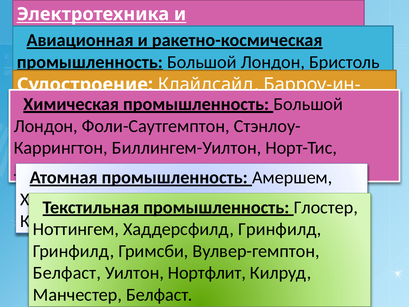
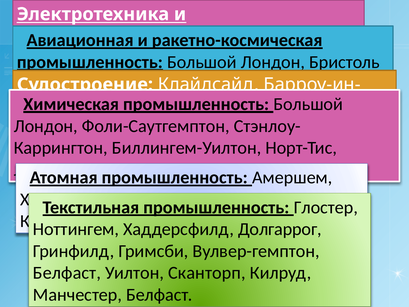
Гринфилд: Гринфилд -> Долгаррог (280, 229)
Нортфлит: Нортфлит -> Сканторп (207, 273)
